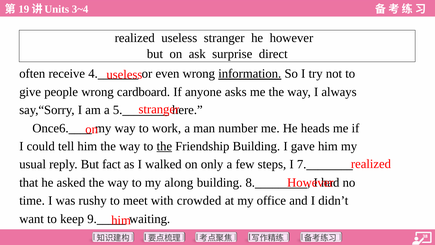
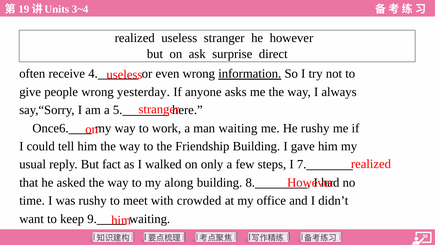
cardboard: cardboard -> yesterday (143, 92)
man number: number -> waiting (238, 128)
He heads: heads -> rushy (315, 128)
the underline: present -> none (164, 146)
